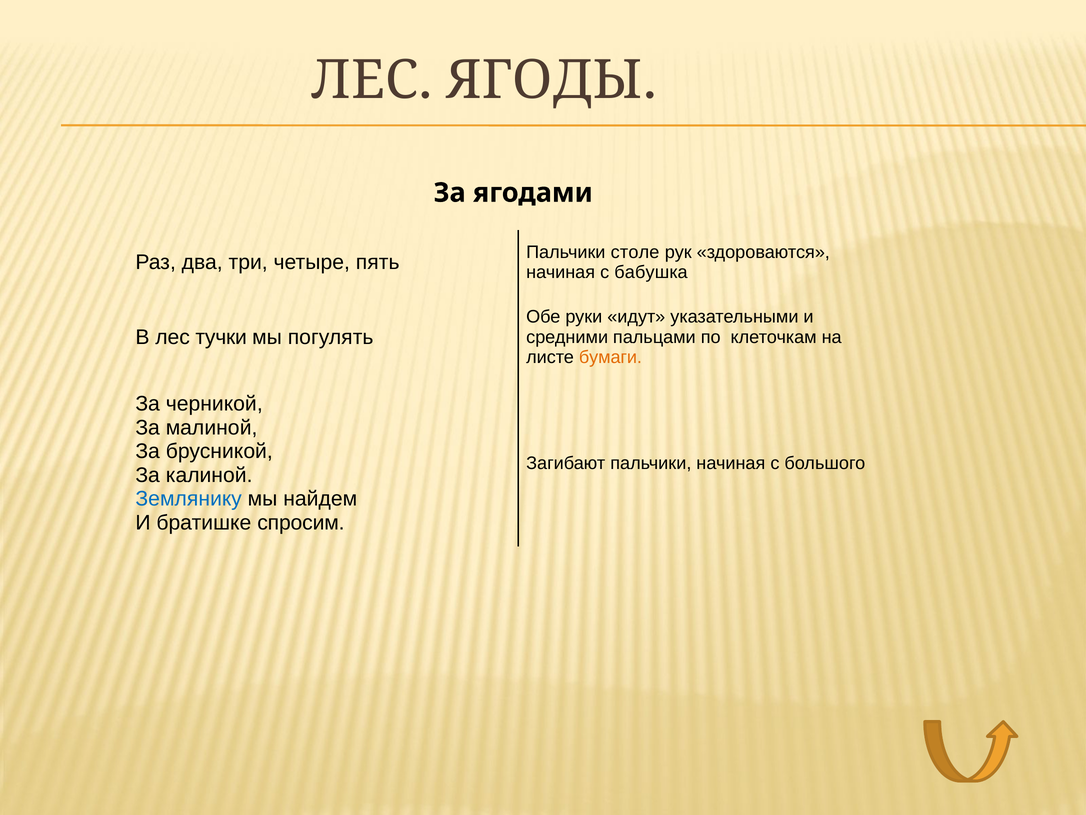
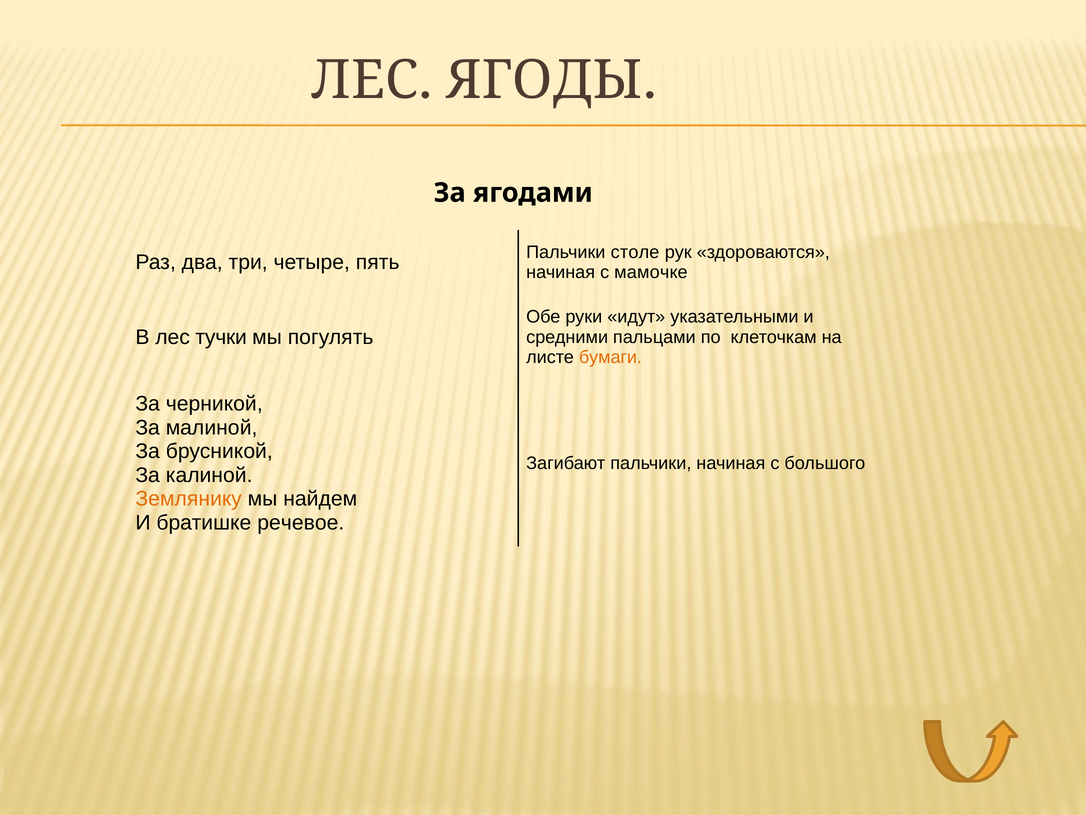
бабушка: бабушка -> мамочке (651, 272)
Землянику colour: blue -> orange (189, 499)
спросим: спросим -> речевое (301, 522)
